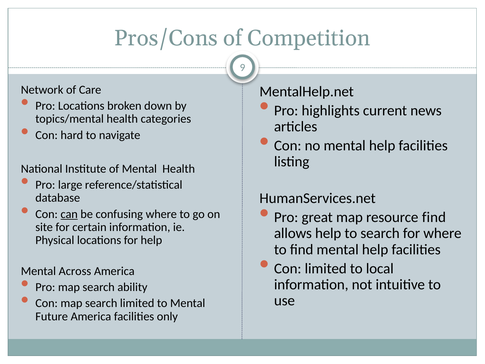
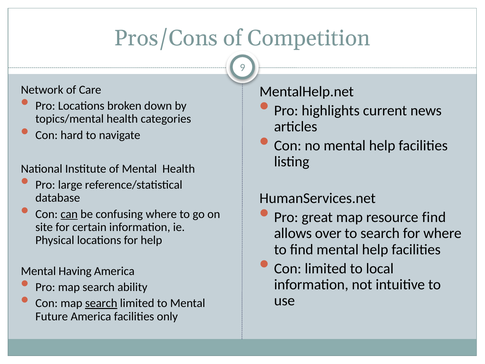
allows help: help -> over (328, 233)
Across: Across -> Having (75, 271)
search underline: none -> present (101, 303)
